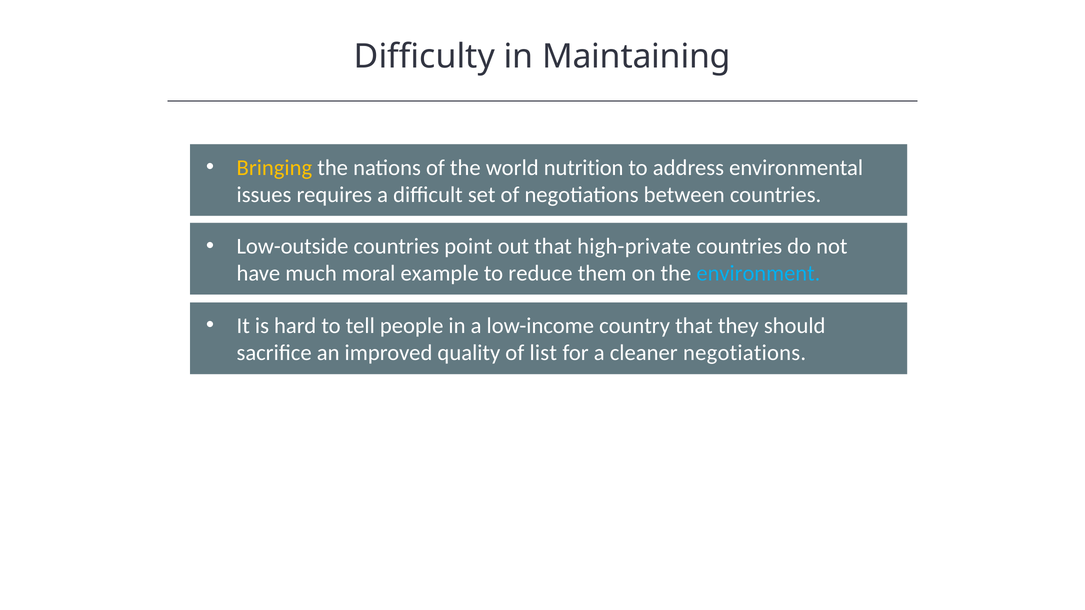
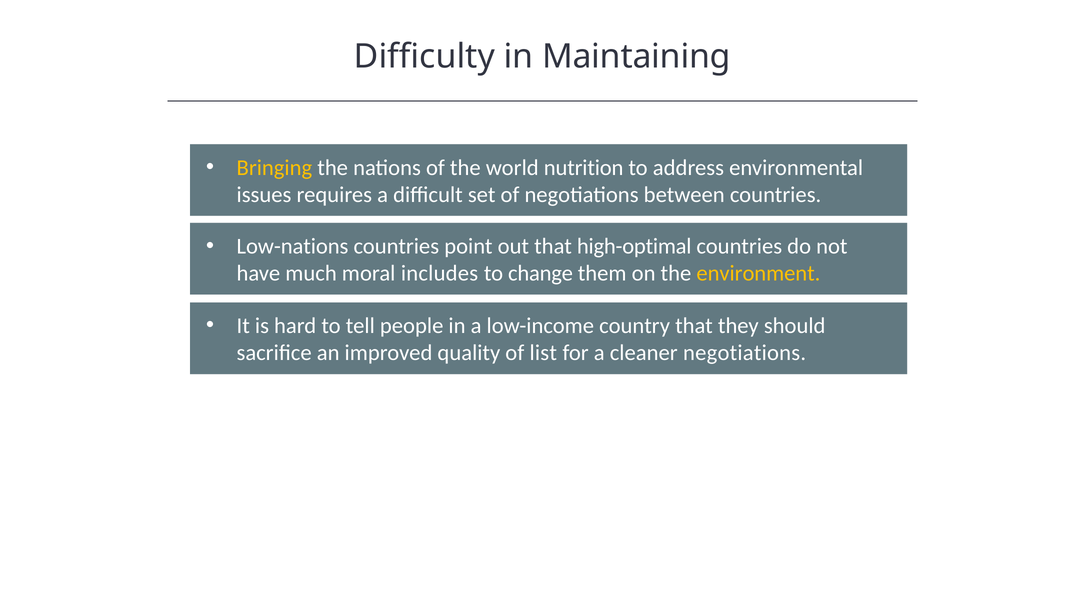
Low-outside: Low-outside -> Low-nations (293, 247)
high-private: high-private -> high-optimal (634, 247)
example: example -> includes (440, 274)
reduce: reduce -> change (541, 274)
environment colour: light blue -> yellow (758, 274)
